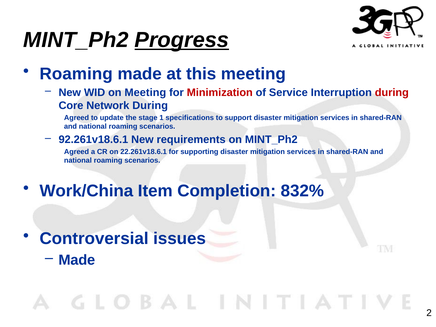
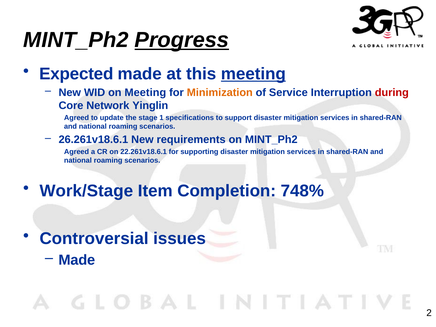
Roaming: Roaming -> Expected (76, 74)
meeting underline: none -> present (253, 74)
Minimization colour: red -> orange (220, 92)
Network During: During -> Yinglin (150, 106)
92.261v18.6.1: 92.261v18.6.1 -> 26.261v18.6.1 (93, 140)
Work/China: Work/China -> Work/Stage (86, 191)
832%: 832% -> 748% (302, 191)
